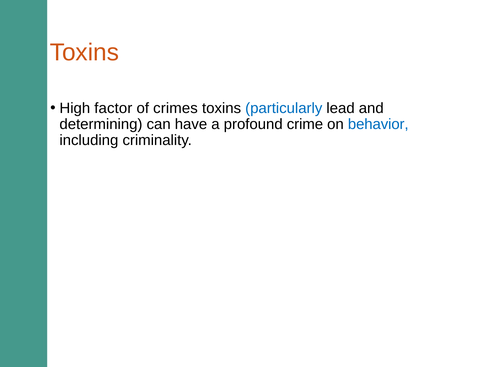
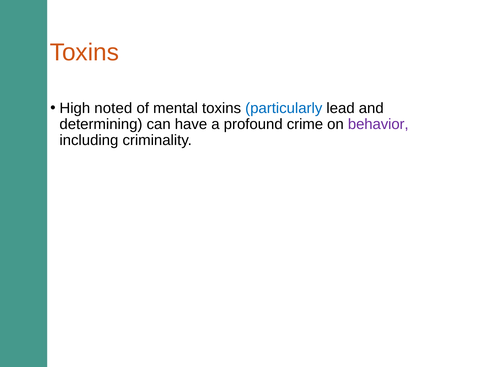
factor: factor -> noted (113, 108)
crimes: crimes -> mental (176, 108)
behavior colour: blue -> purple (378, 124)
